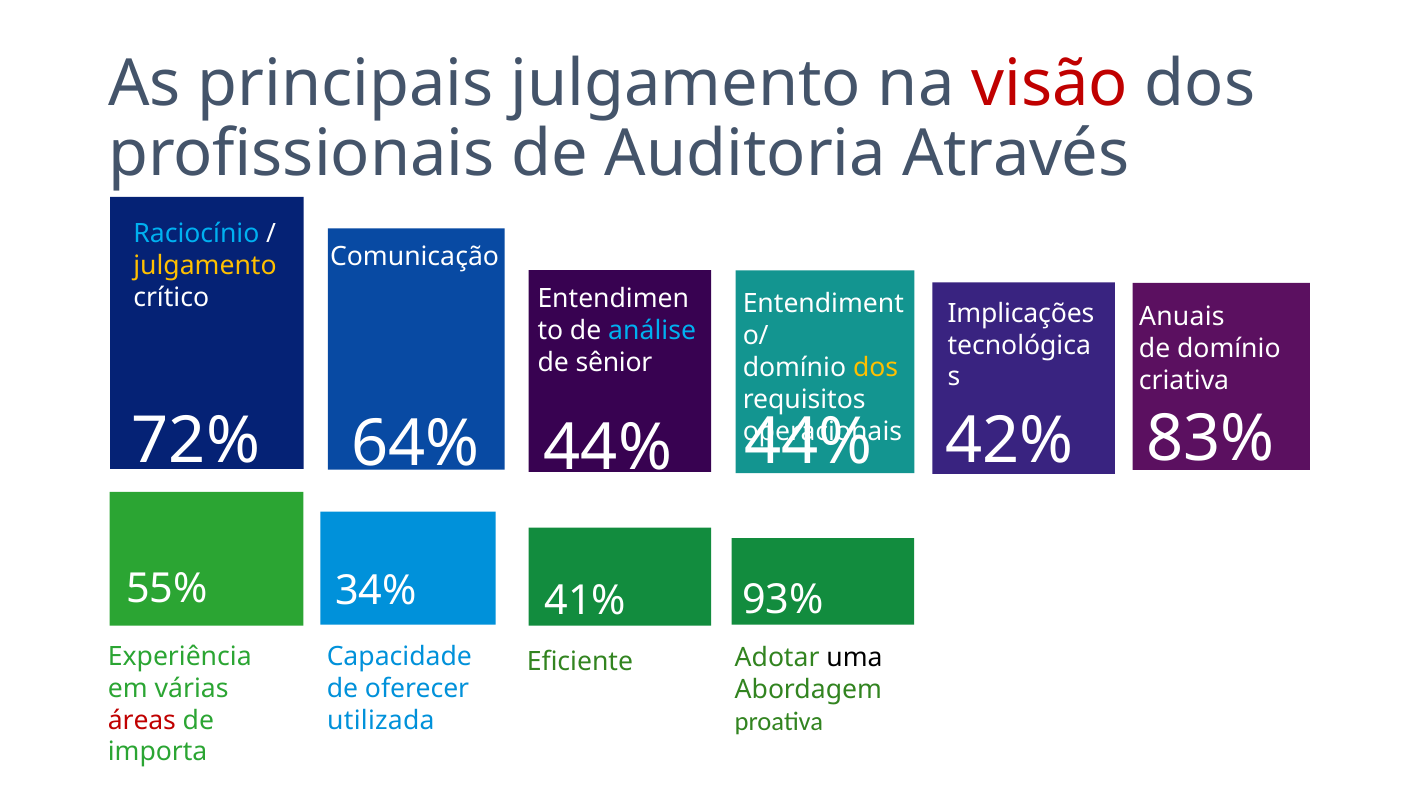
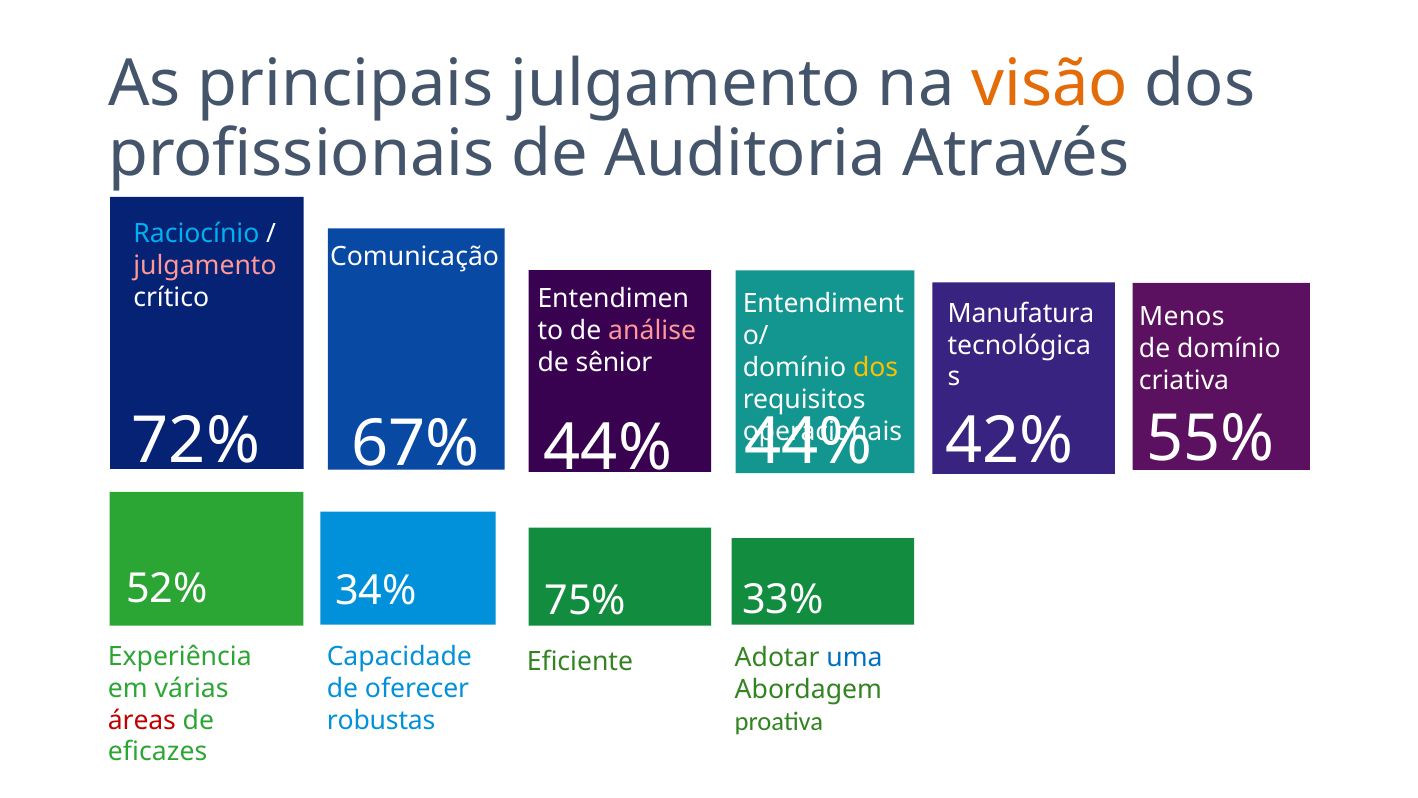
visão colour: red -> orange (1050, 84)
julgamento colour: yellow -> pink (205, 266)
Implicações: Implicações -> Manufatura (1021, 313)
Anuais: Anuais -> Menos (1182, 317)
análise colour: light blue -> pink (652, 331)
83%: 83% -> 55% (1210, 439)
64%: 64% -> 67% (415, 444)
55%: 55% -> 52% (167, 588)
93%: 93% -> 33% (783, 600)
41%: 41% -> 75% (585, 600)
uma colour: black -> blue (855, 658)
utilizada: utilizada -> robustas (381, 720)
importa: importa -> eficazes (158, 752)
